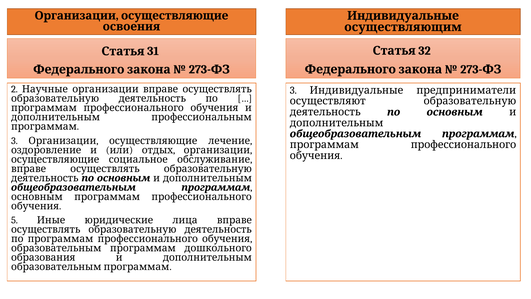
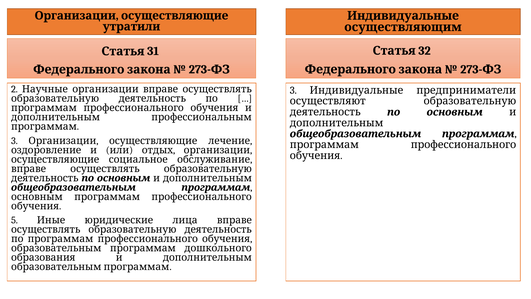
освоения: освоения -> утратили (132, 26)
